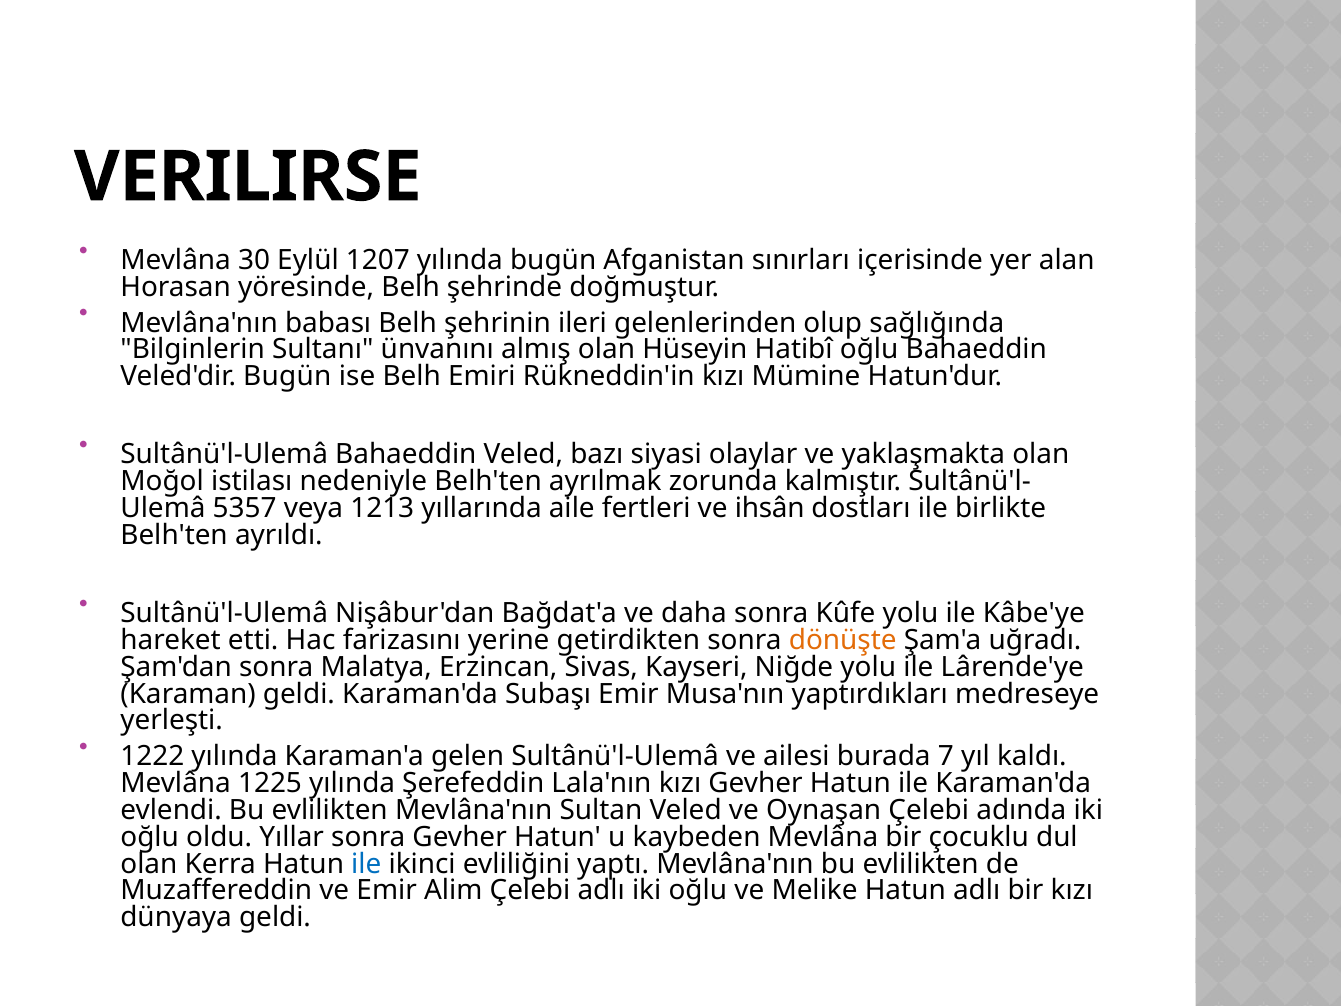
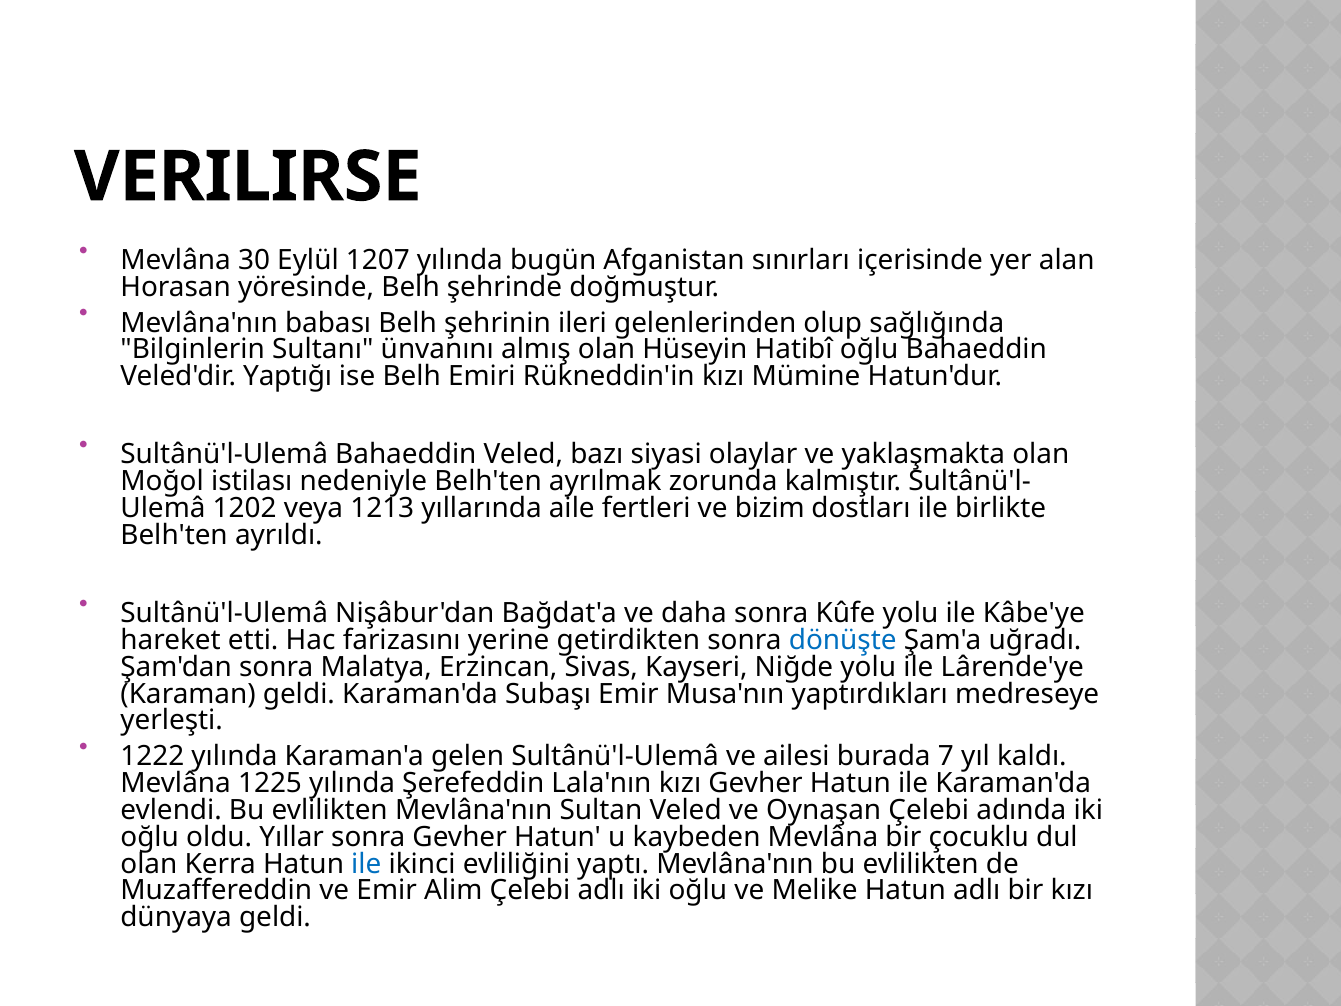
Veled'dir Bugün: Bugün -> Yaptığı (288, 376)
5357: 5357 -> 1202 (245, 508)
ihsân: ihsân -> bizim (770, 508)
dönüşte colour: orange -> blue (843, 640)
